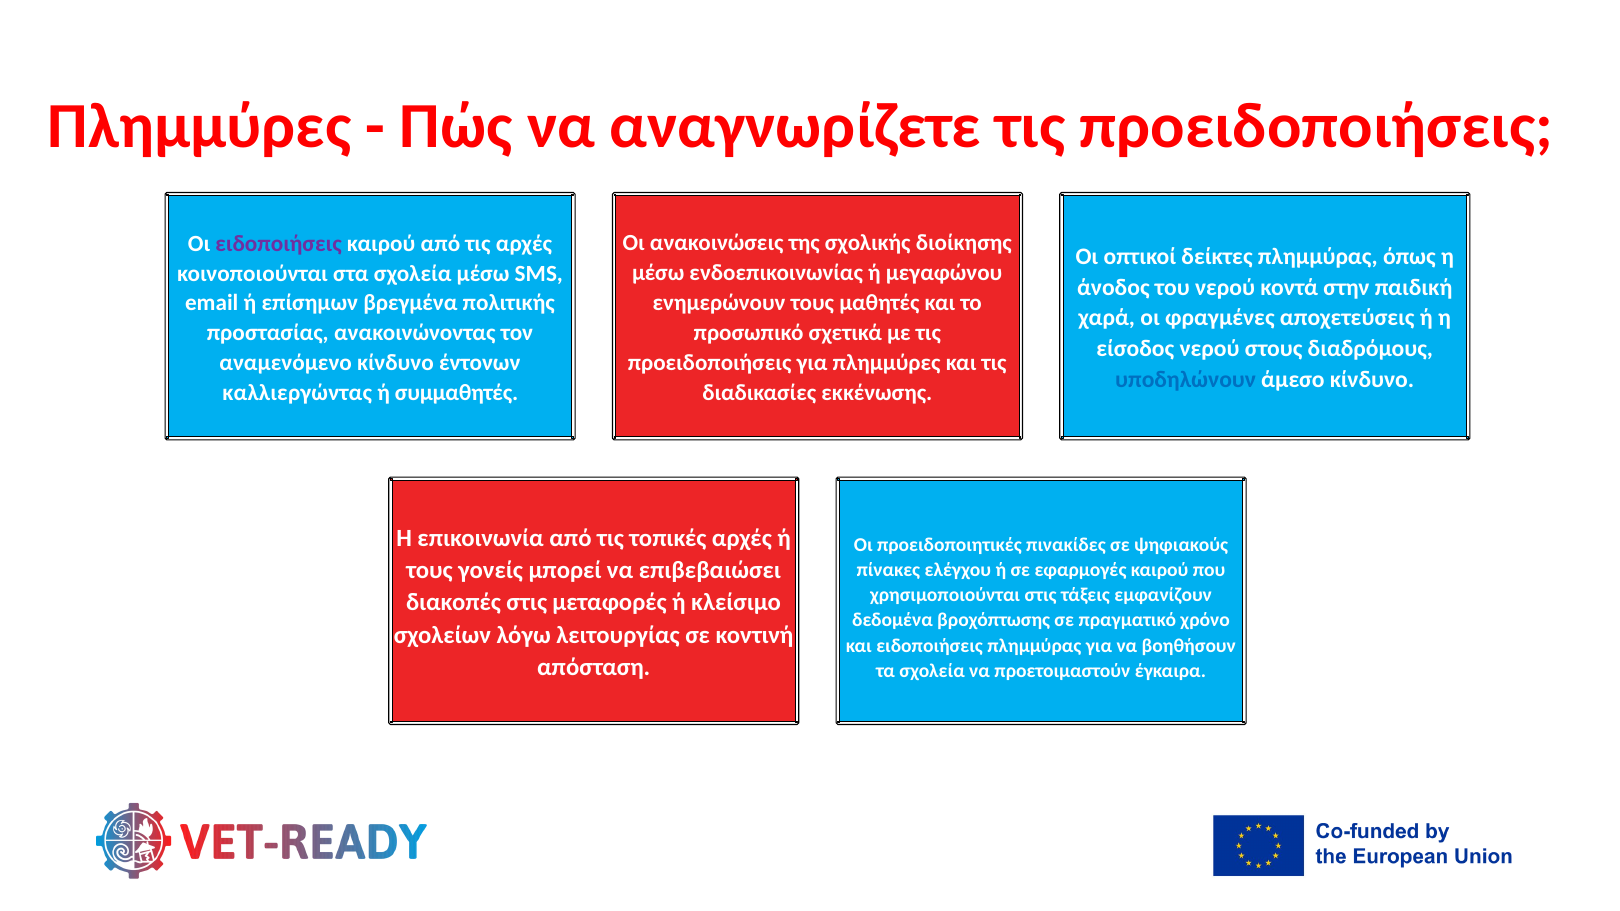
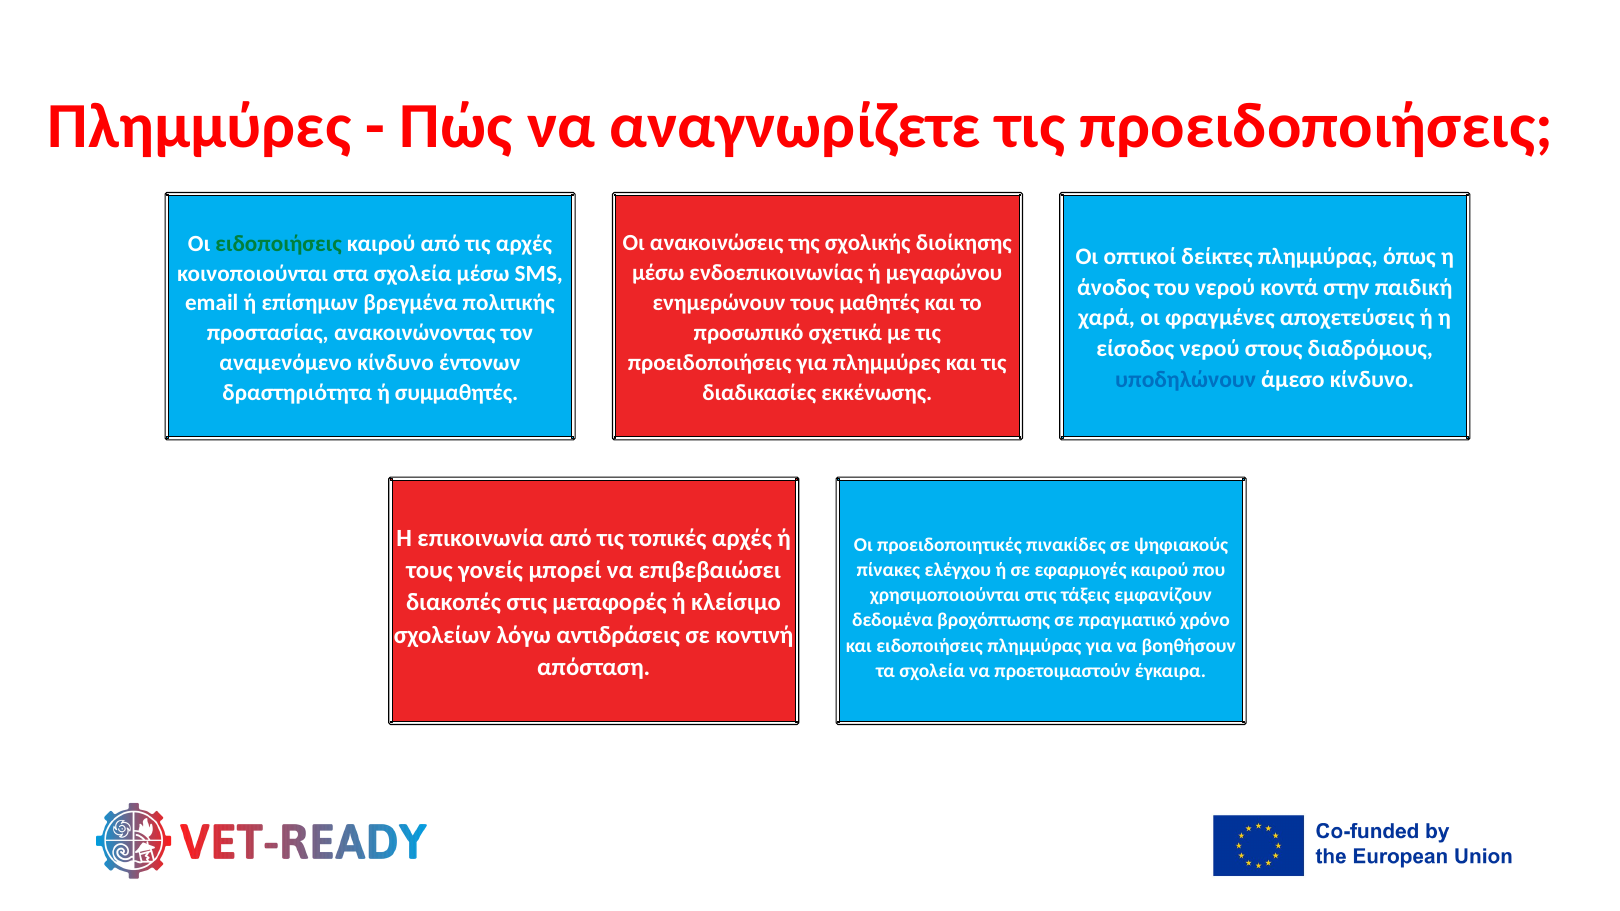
ειδοποιήσεις colour: purple -> green (279, 244)
καλλιεργώντας: καλλιεργώντας -> δραστηριότητα (297, 393)
λειτουργίας: λειτουργίας -> αντιδράσεις (618, 635)
